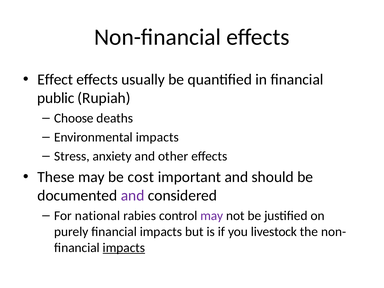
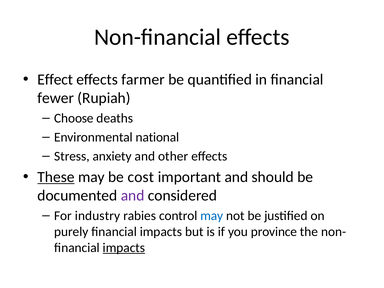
usually: usually -> farmer (143, 79)
public: public -> fewer (56, 98)
Environmental impacts: impacts -> national (157, 137)
These underline: none -> present (56, 177)
national: national -> industry (98, 216)
may colour: purple -> blue (212, 216)
livestock: livestock -> province (274, 232)
